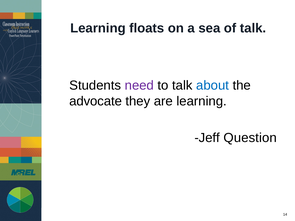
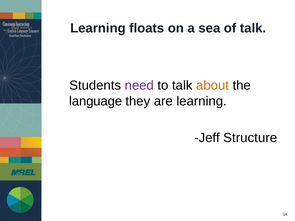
about colour: blue -> orange (213, 85)
advocate: advocate -> language (96, 101)
Question: Question -> Structure (250, 138)
